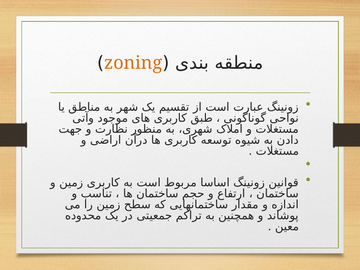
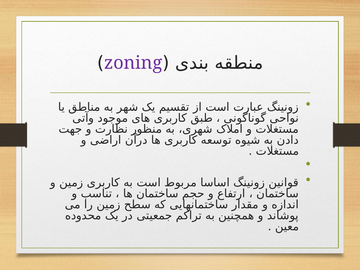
zoning colour: orange -> purple (133, 63)
